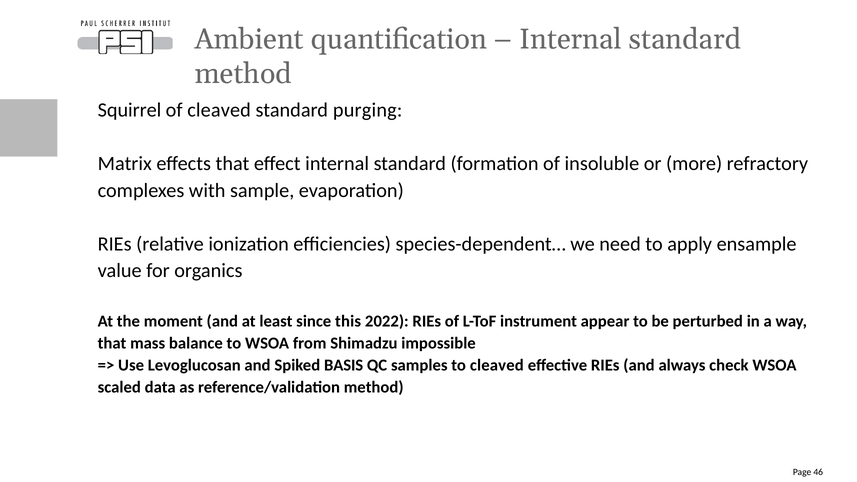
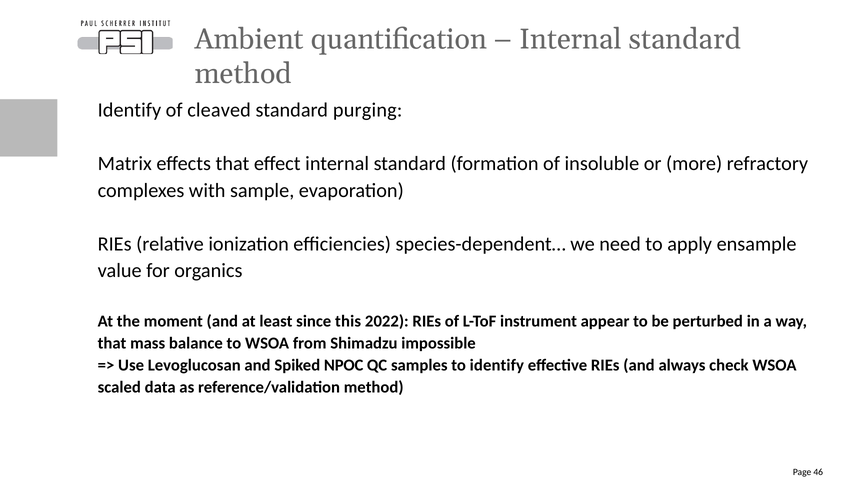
Squirrel: Squirrel -> Identify (129, 110)
BASIS: BASIS -> NPOC (344, 365)
to cleaved: cleaved -> identify (497, 365)
